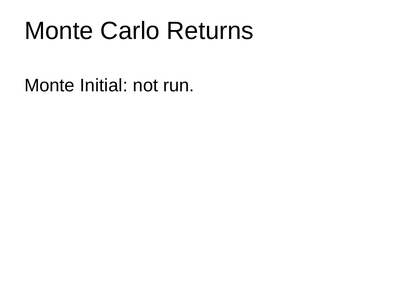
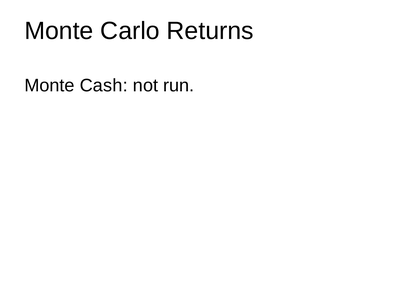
Initial: Initial -> Cash (104, 85)
